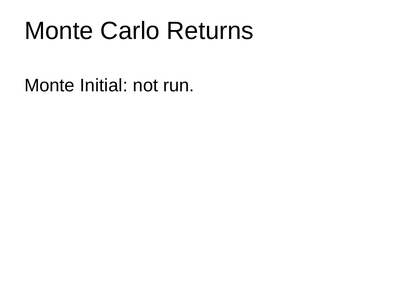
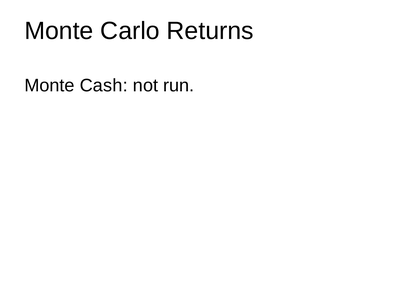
Initial: Initial -> Cash (104, 85)
